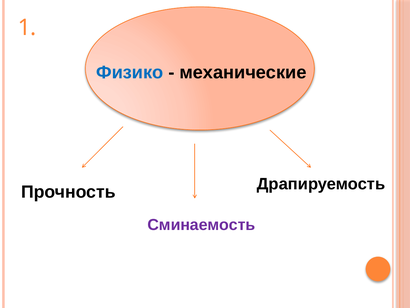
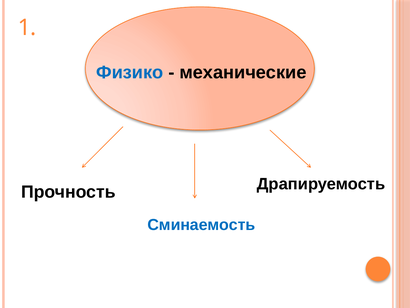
Сминаемость colour: purple -> blue (201, 225)
